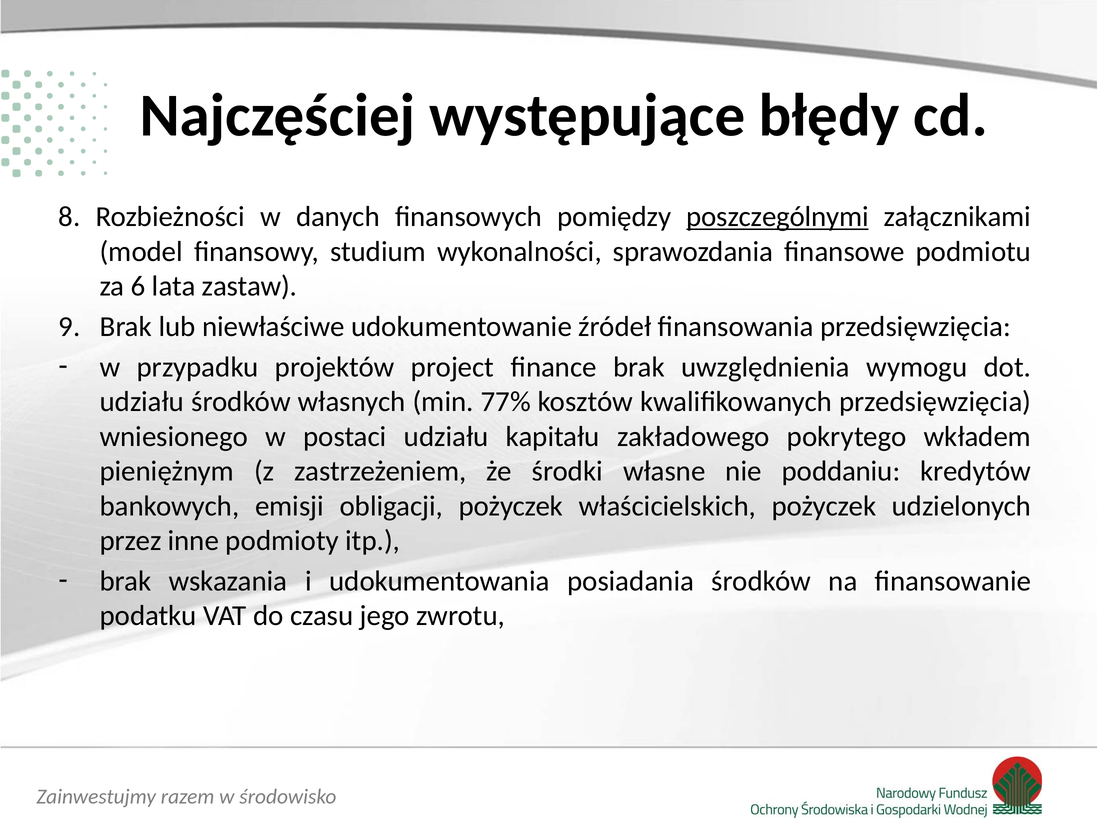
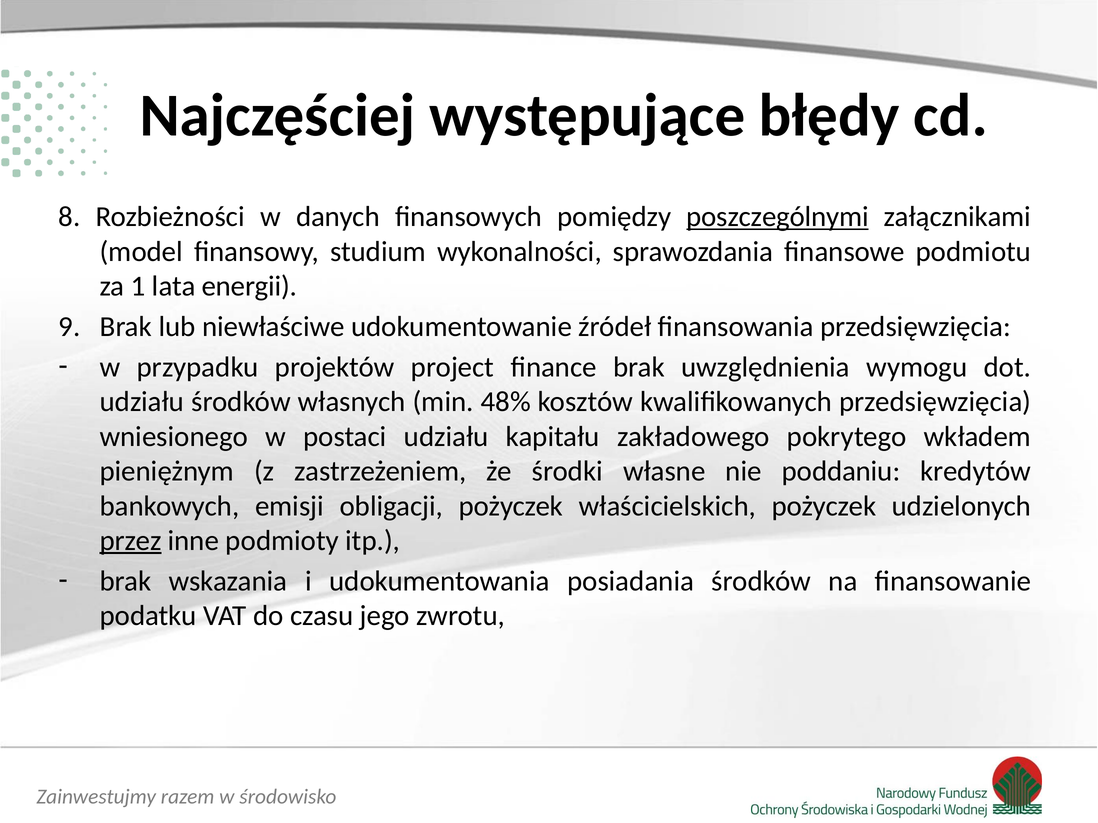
6: 6 -> 1 (138, 286)
zastaw: zastaw -> energii (249, 286)
77%: 77% -> 48% (506, 402)
przez underline: none -> present (131, 541)
